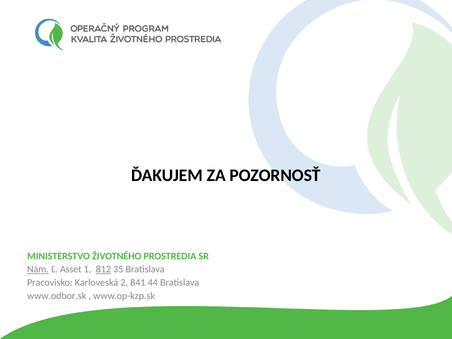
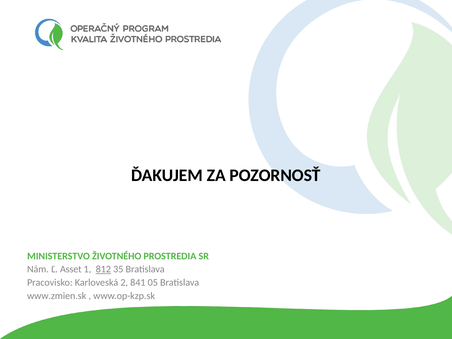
Nám underline: present -> none (38, 269)
44: 44 -> 05 (153, 283)
www.odbor.sk: www.odbor.sk -> www.zmien.sk (57, 296)
